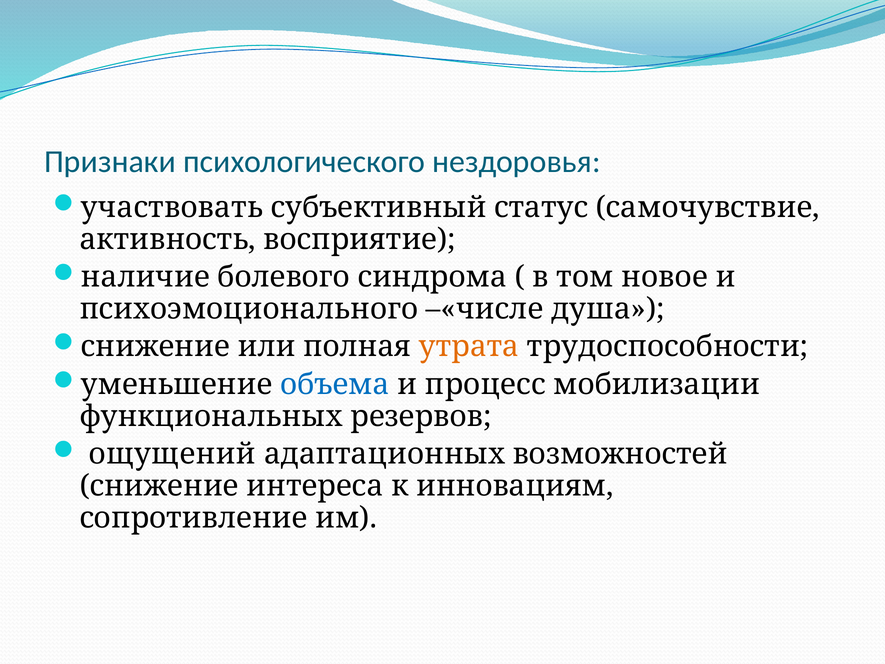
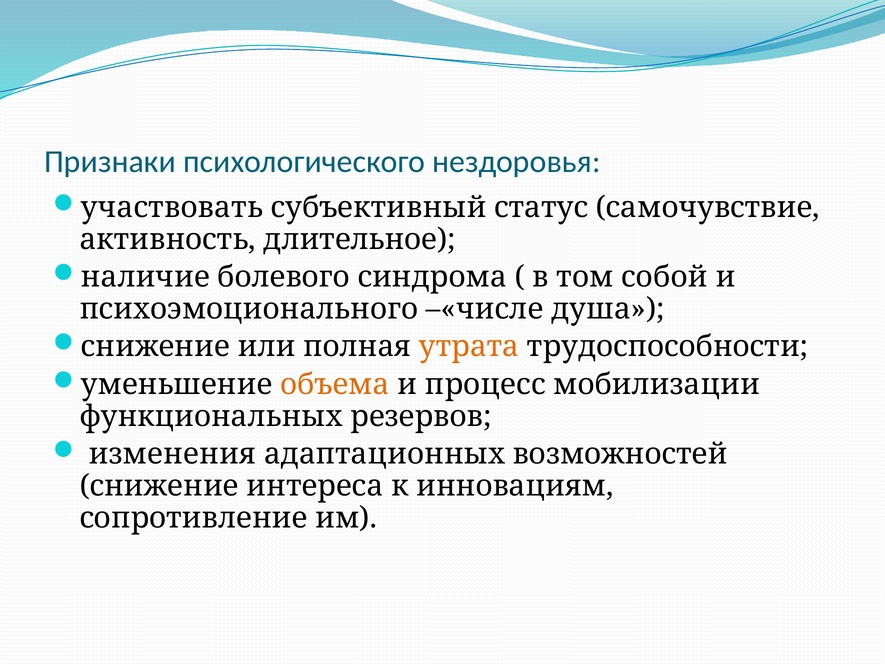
восприятие: восприятие -> длительное (360, 239)
новое: новое -> собой (664, 277)
объема colour: blue -> orange (335, 384)
ощущений: ощущений -> изменения (172, 454)
